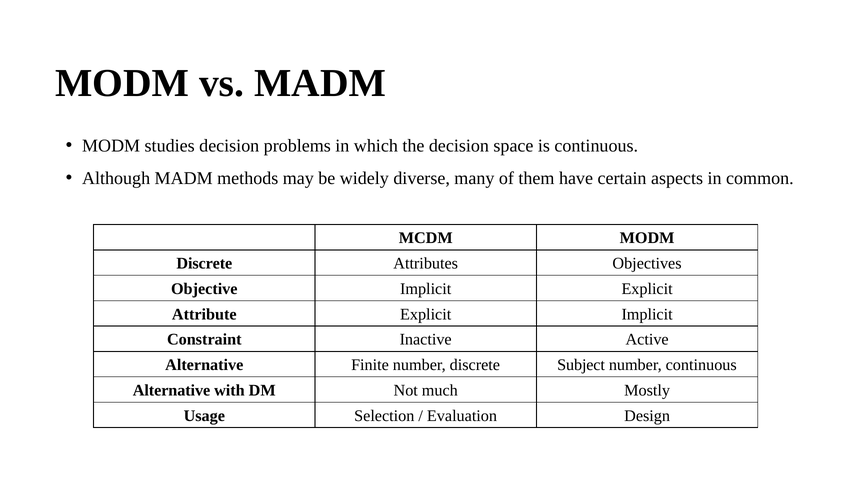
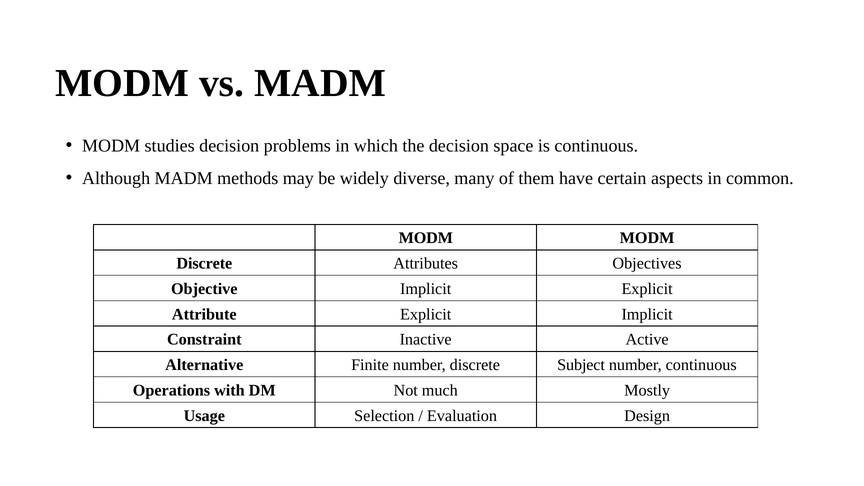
MCDM: MCDM -> MODM (426, 238)
Alternative: Alternative -> Operations (171, 390)
